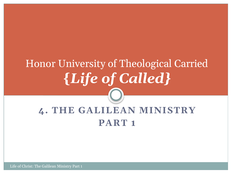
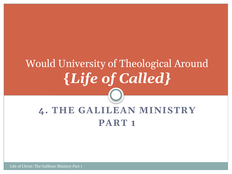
Honor: Honor -> Would (41, 64)
Carried: Carried -> Around (191, 64)
